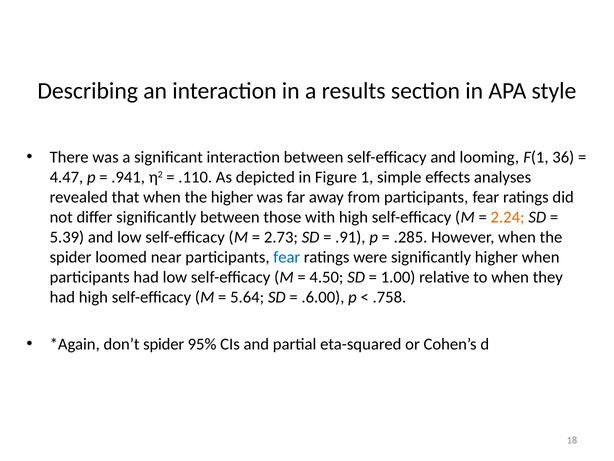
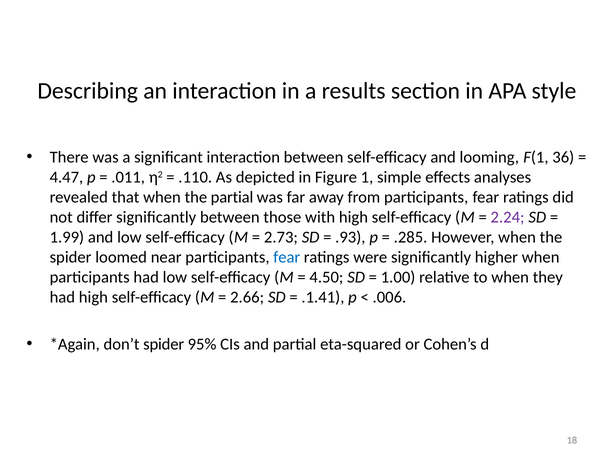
.941: .941 -> .011 (128, 177)
the higher: higher -> partial (232, 197)
2.24 colour: orange -> purple (508, 217)
5.39: 5.39 -> 1.99 (67, 237)
.91: .91 -> .93 (350, 237)
5.64: 5.64 -> 2.66 (247, 297)
.6.00: .6.00 -> .1.41 (323, 297)
.758: .758 -> .006 (389, 297)
